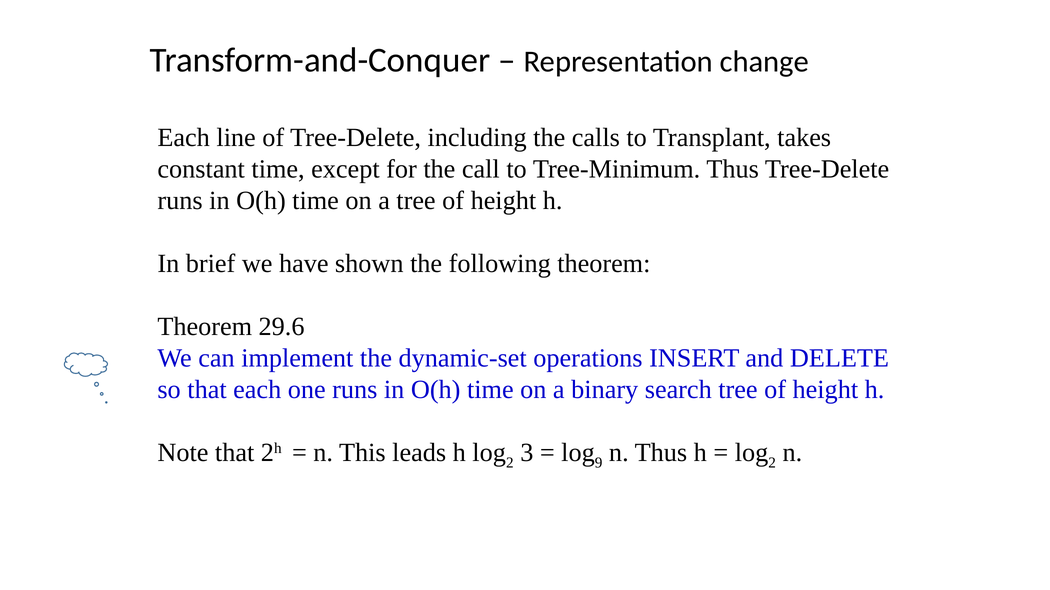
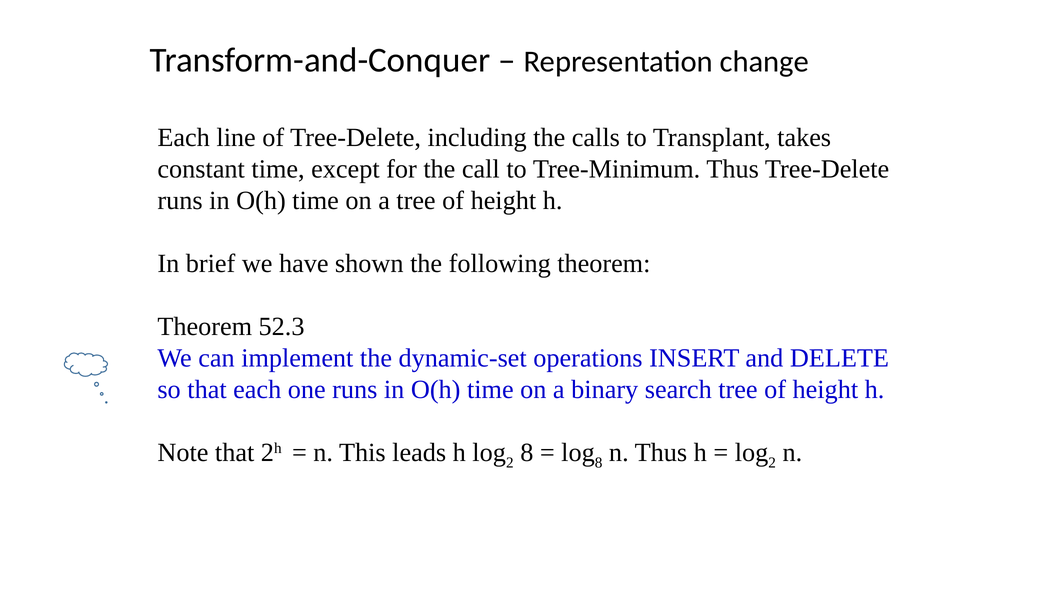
29.6: 29.6 -> 52.3 (282, 327)
2 3: 3 -> 8 (527, 453)
9: 9 -> 8 (599, 463)
